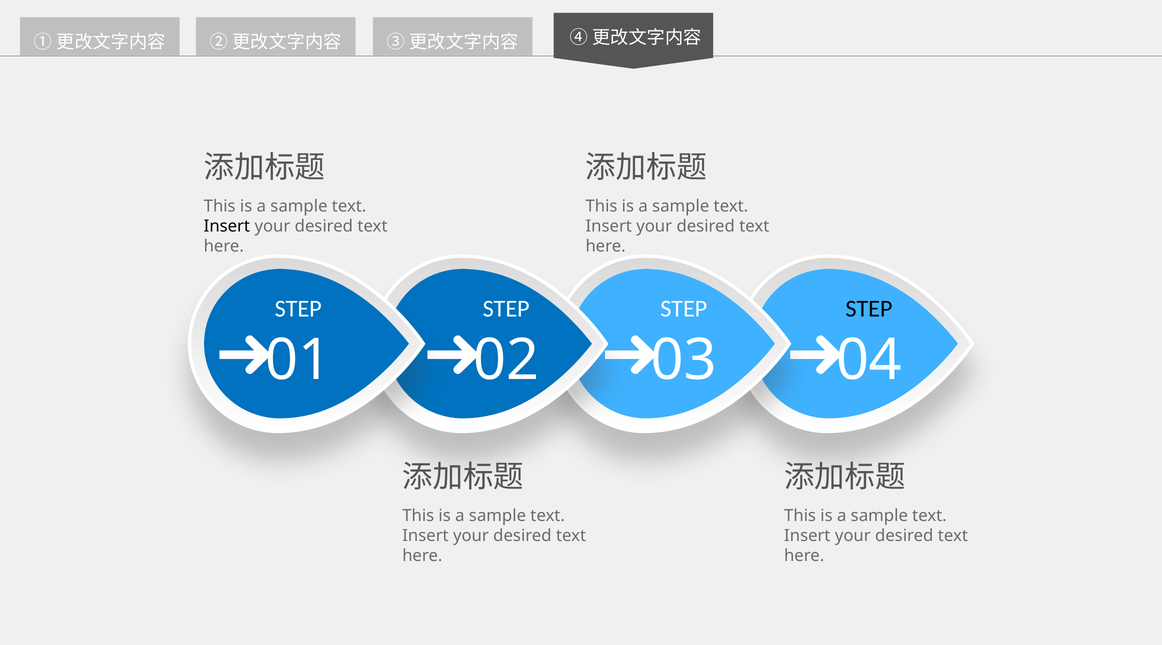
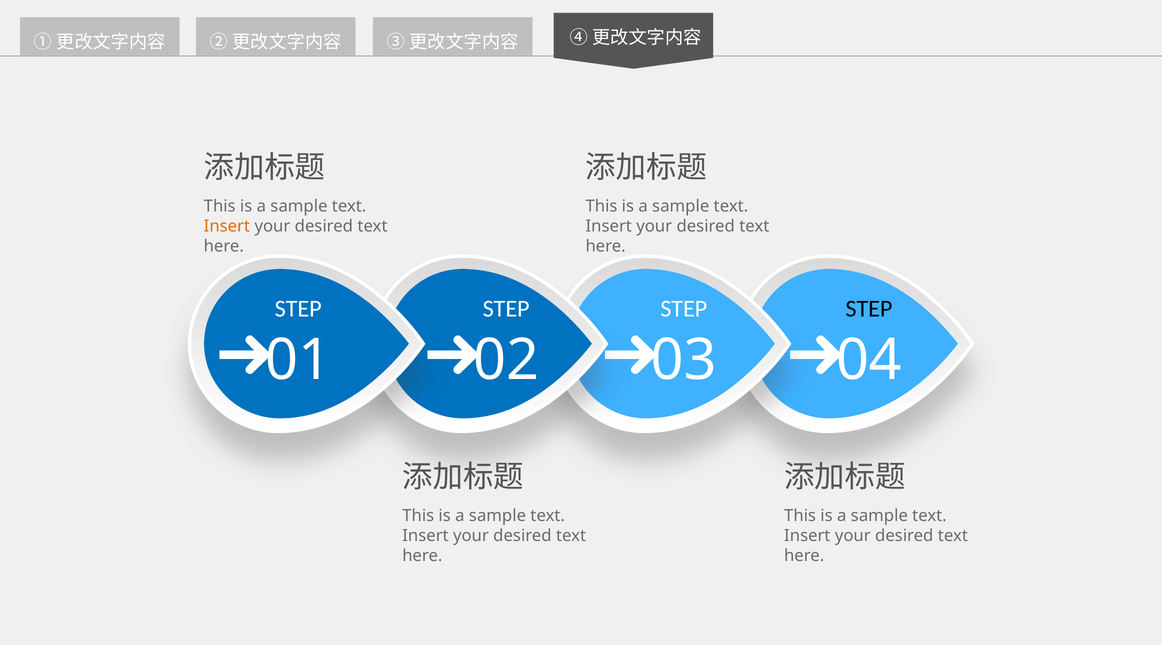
Insert colour: black -> orange (227, 226)
